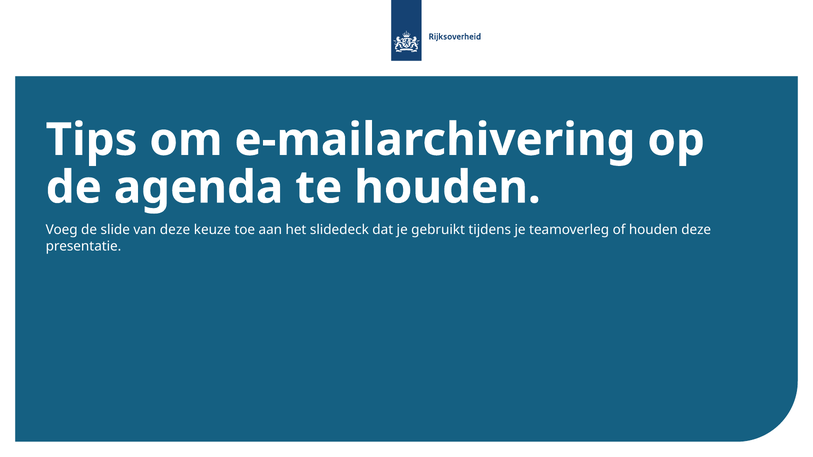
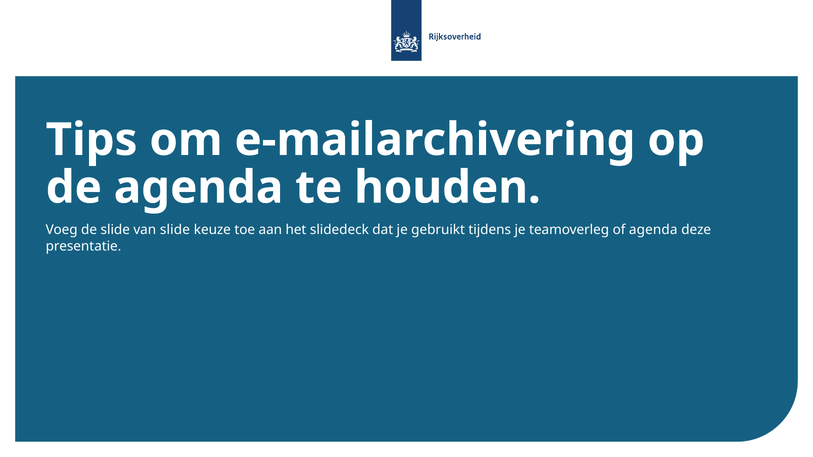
van deze: deze -> slide (175, 230)
of houden: houden -> agenda (653, 230)
